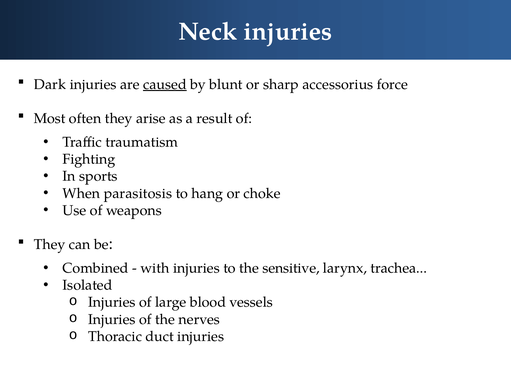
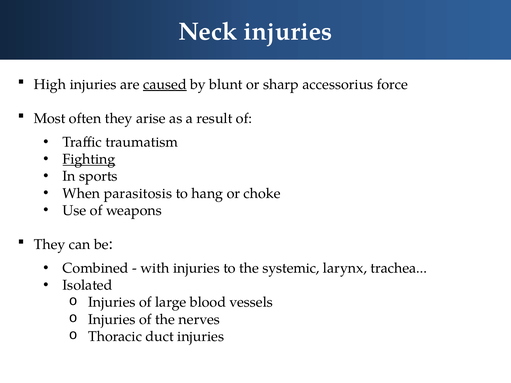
Dark: Dark -> High (50, 84)
Fighting underline: none -> present (89, 159)
sensitive: sensitive -> systemic (291, 268)
